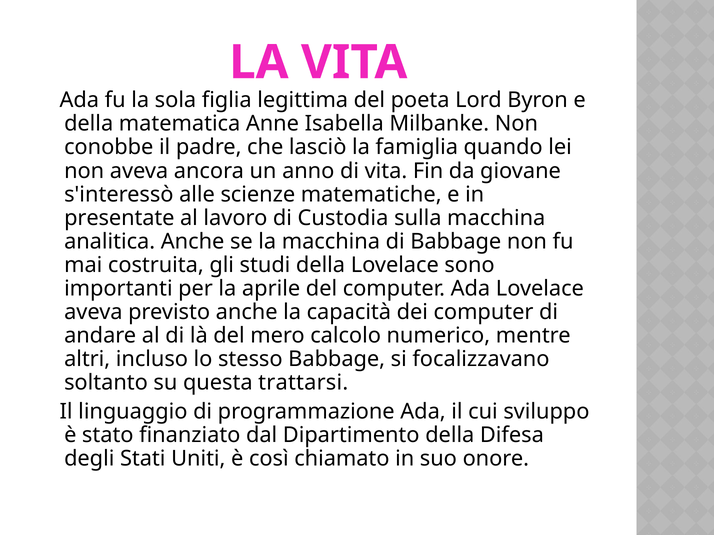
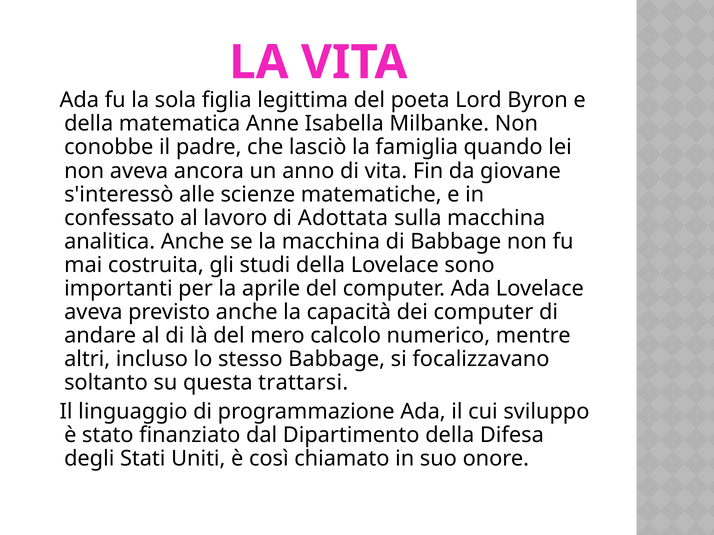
presentate: presentate -> confessato (119, 218)
Custodia: Custodia -> Adottata (343, 218)
